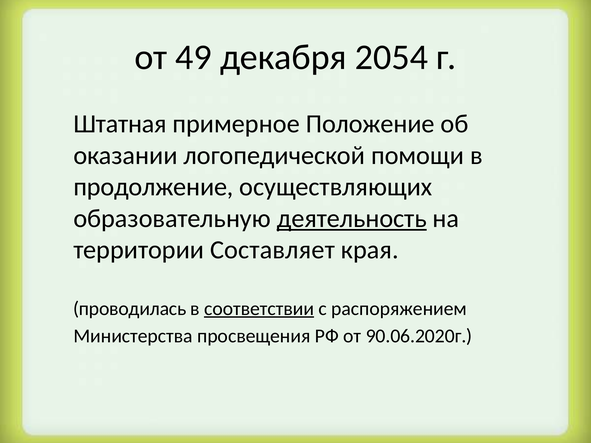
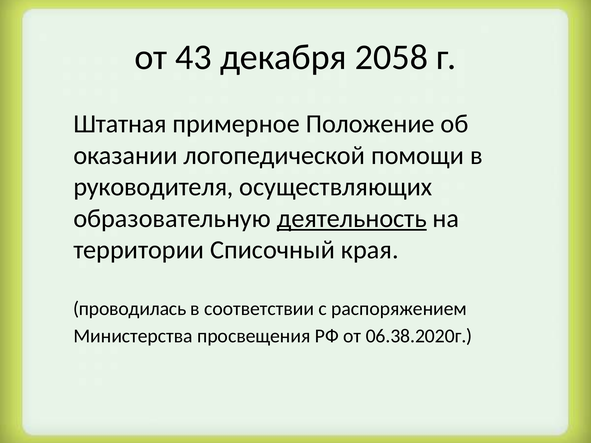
49: 49 -> 43 (194, 57)
2054: 2054 -> 2058 (391, 57)
продолжение: продолжение -> руководителя (153, 187)
Составляет: Составляет -> Списочный (273, 250)
соответствии underline: present -> none (259, 309)
90.06.2020г: 90.06.2020г -> 06.38.2020г (419, 336)
